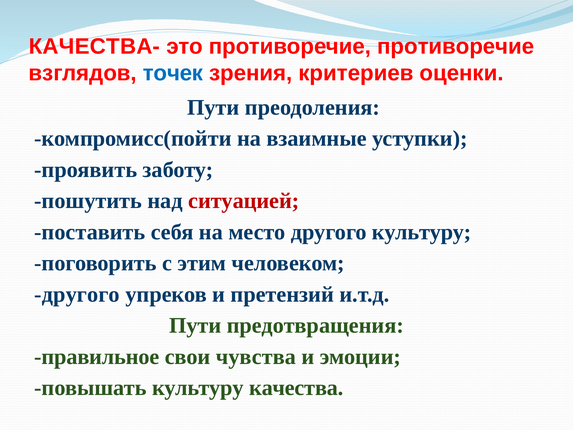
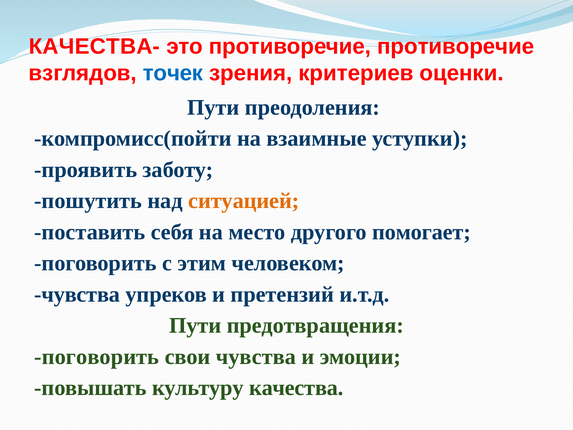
ситуацией colour: red -> orange (244, 201)
другого культуру: культуру -> помогает (422, 232)
другого: другого -> чувства (77, 294)
правильное: правильное -> поговорить (97, 356)
